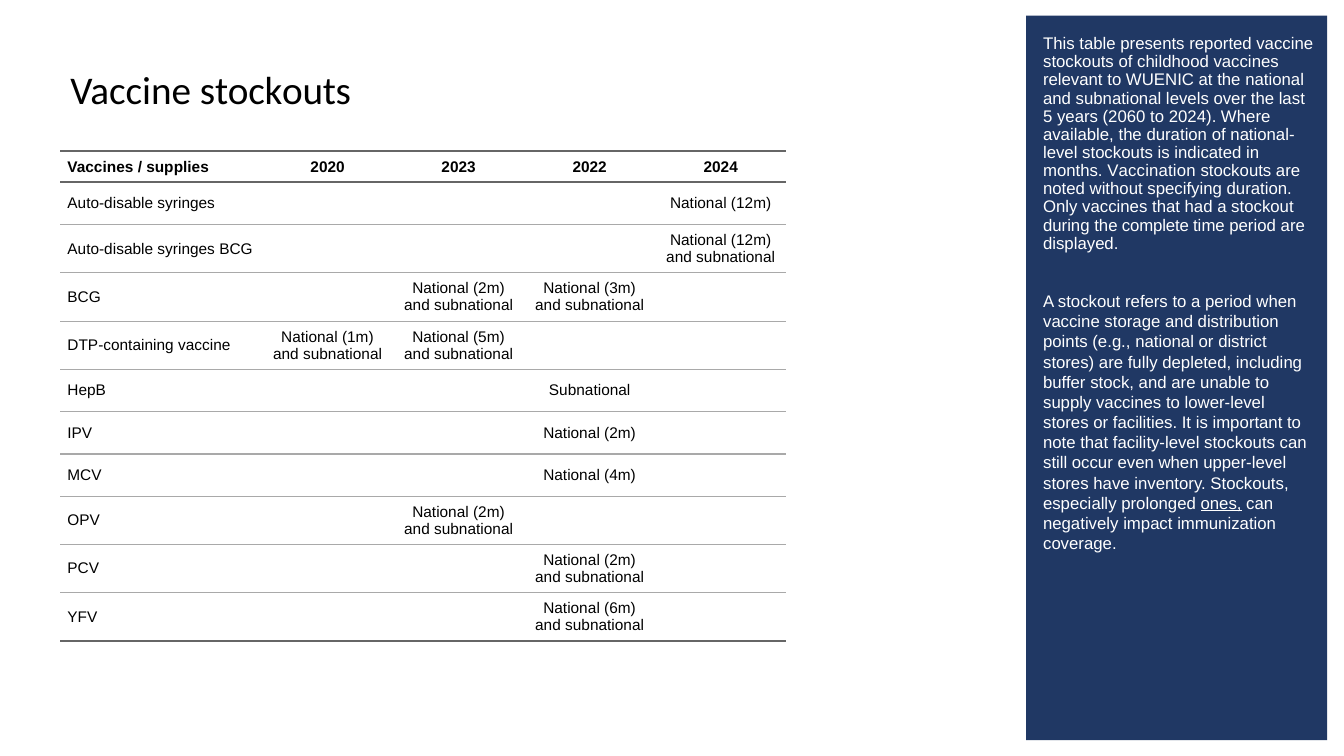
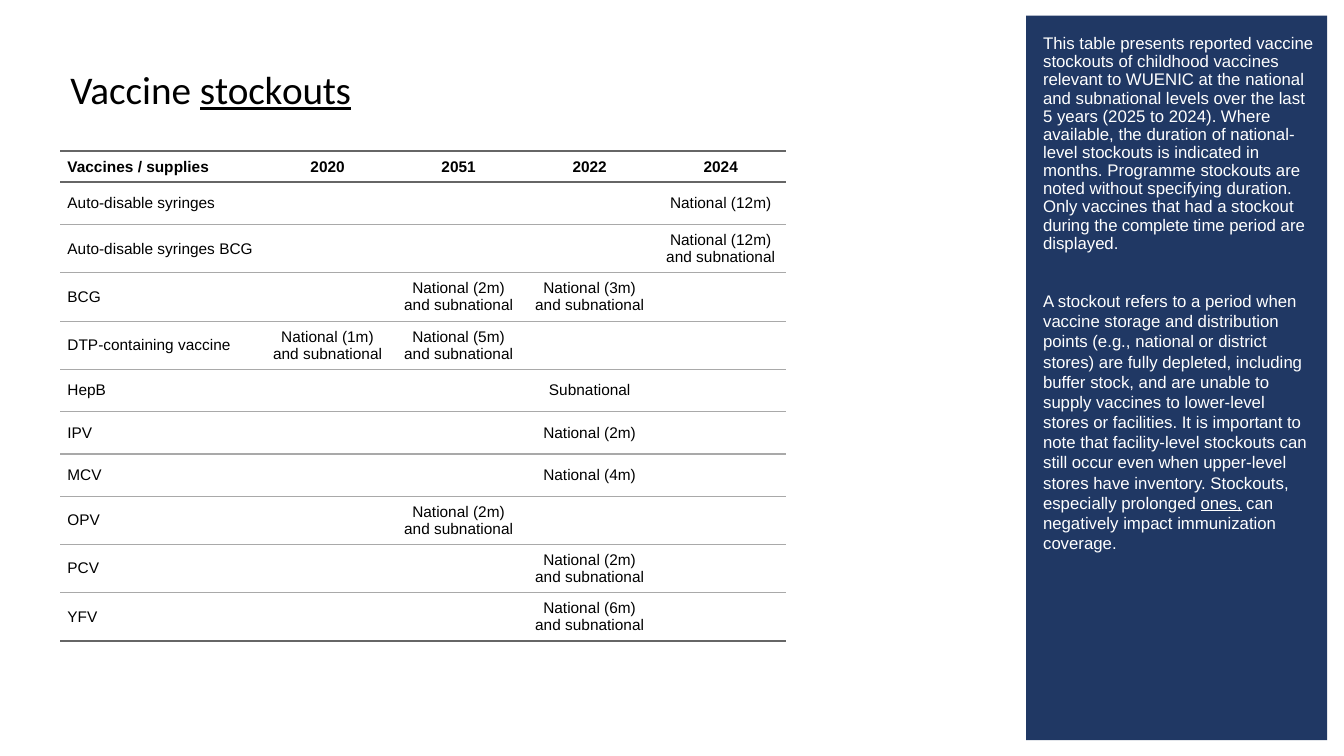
stockouts underline: none -> present (276, 92)
2060: 2060 -> 2025 (1124, 117)
2023: 2023 -> 2051 (459, 167)
Vaccination: Vaccination -> Programme (1152, 171)
